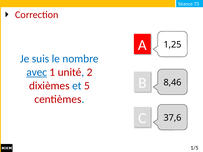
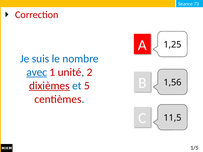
8,46: 8,46 -> 1,56 (172, 83)
dixièmes underline: none -> present (49, 86)
37,6: 37,6 -> 11,5 (172, 118)
